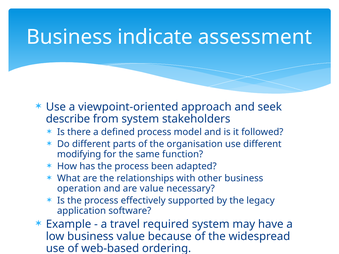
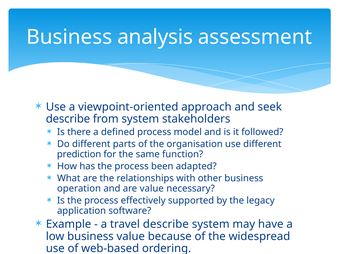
indicate: indicate -> analysis (155, 37)
modifying: modifying -> prediction (79, 154)
travel required: required -> describe (166, 224)
